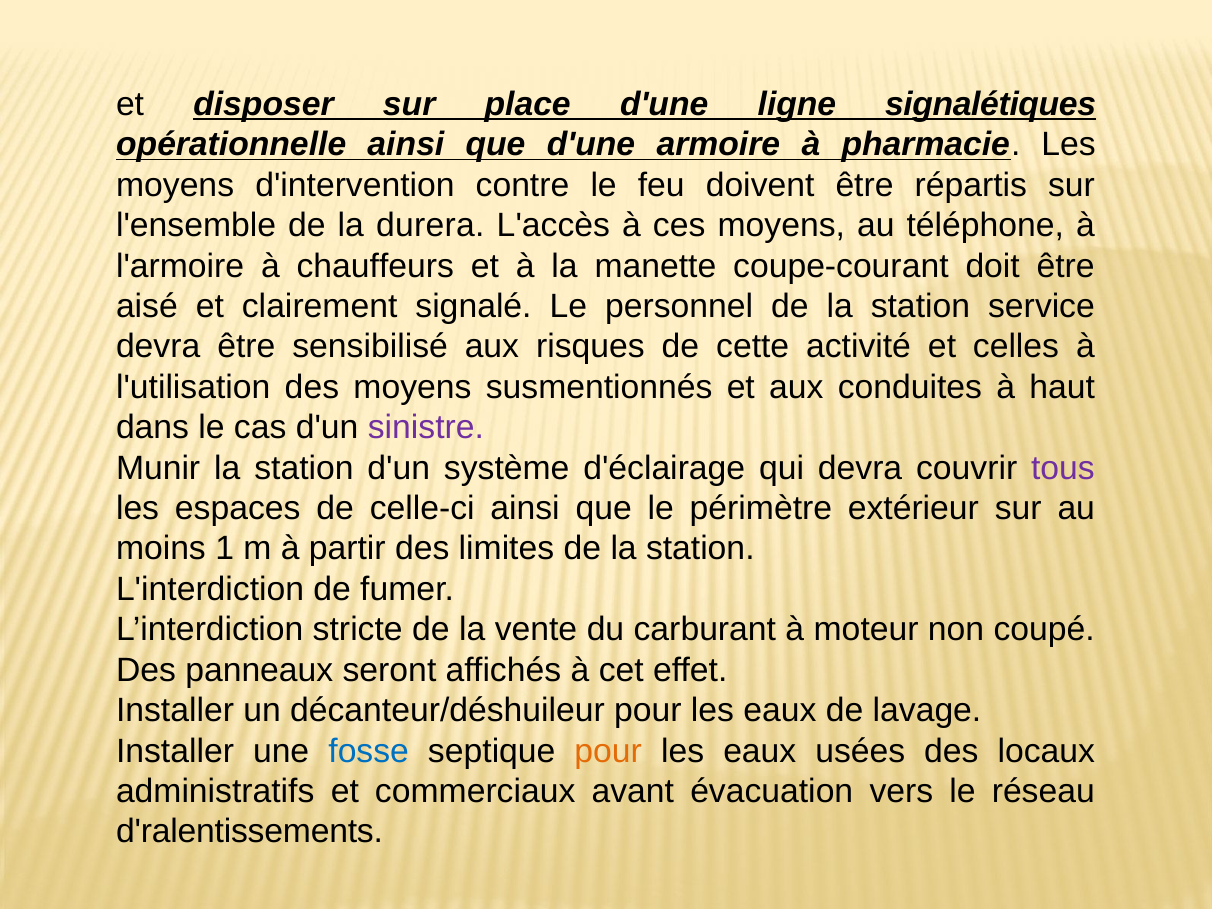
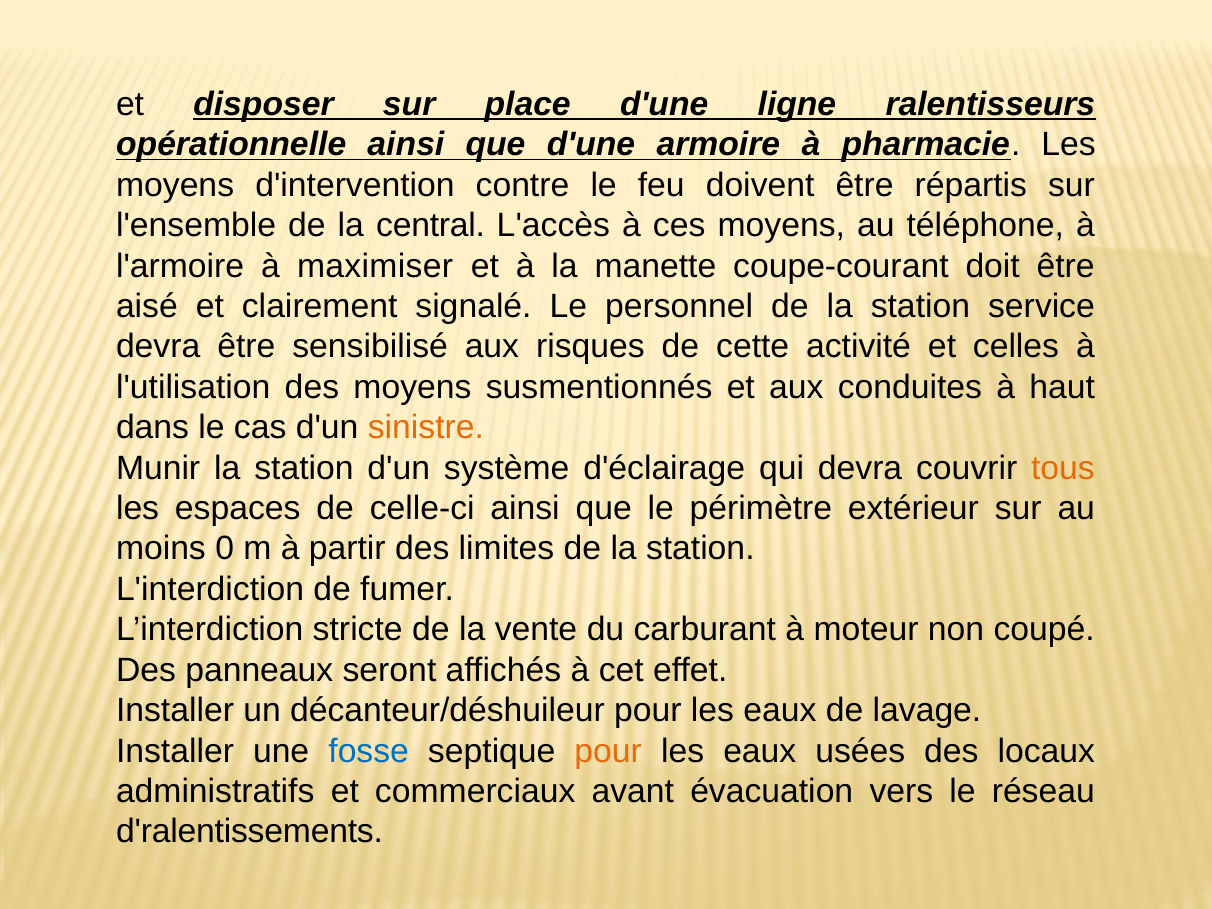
signalétiques: signalétiques -> ralentisseurs (990, 104)
durera: durera -> central (431, 226)
chauffeurs: chauffeurs -> maximiser (375, 266)
sinistre colour: purple -> orange (426, 428)
tous colour: purple -> orange (1063, 468)
1: 1 -> 0 (225, 549)
